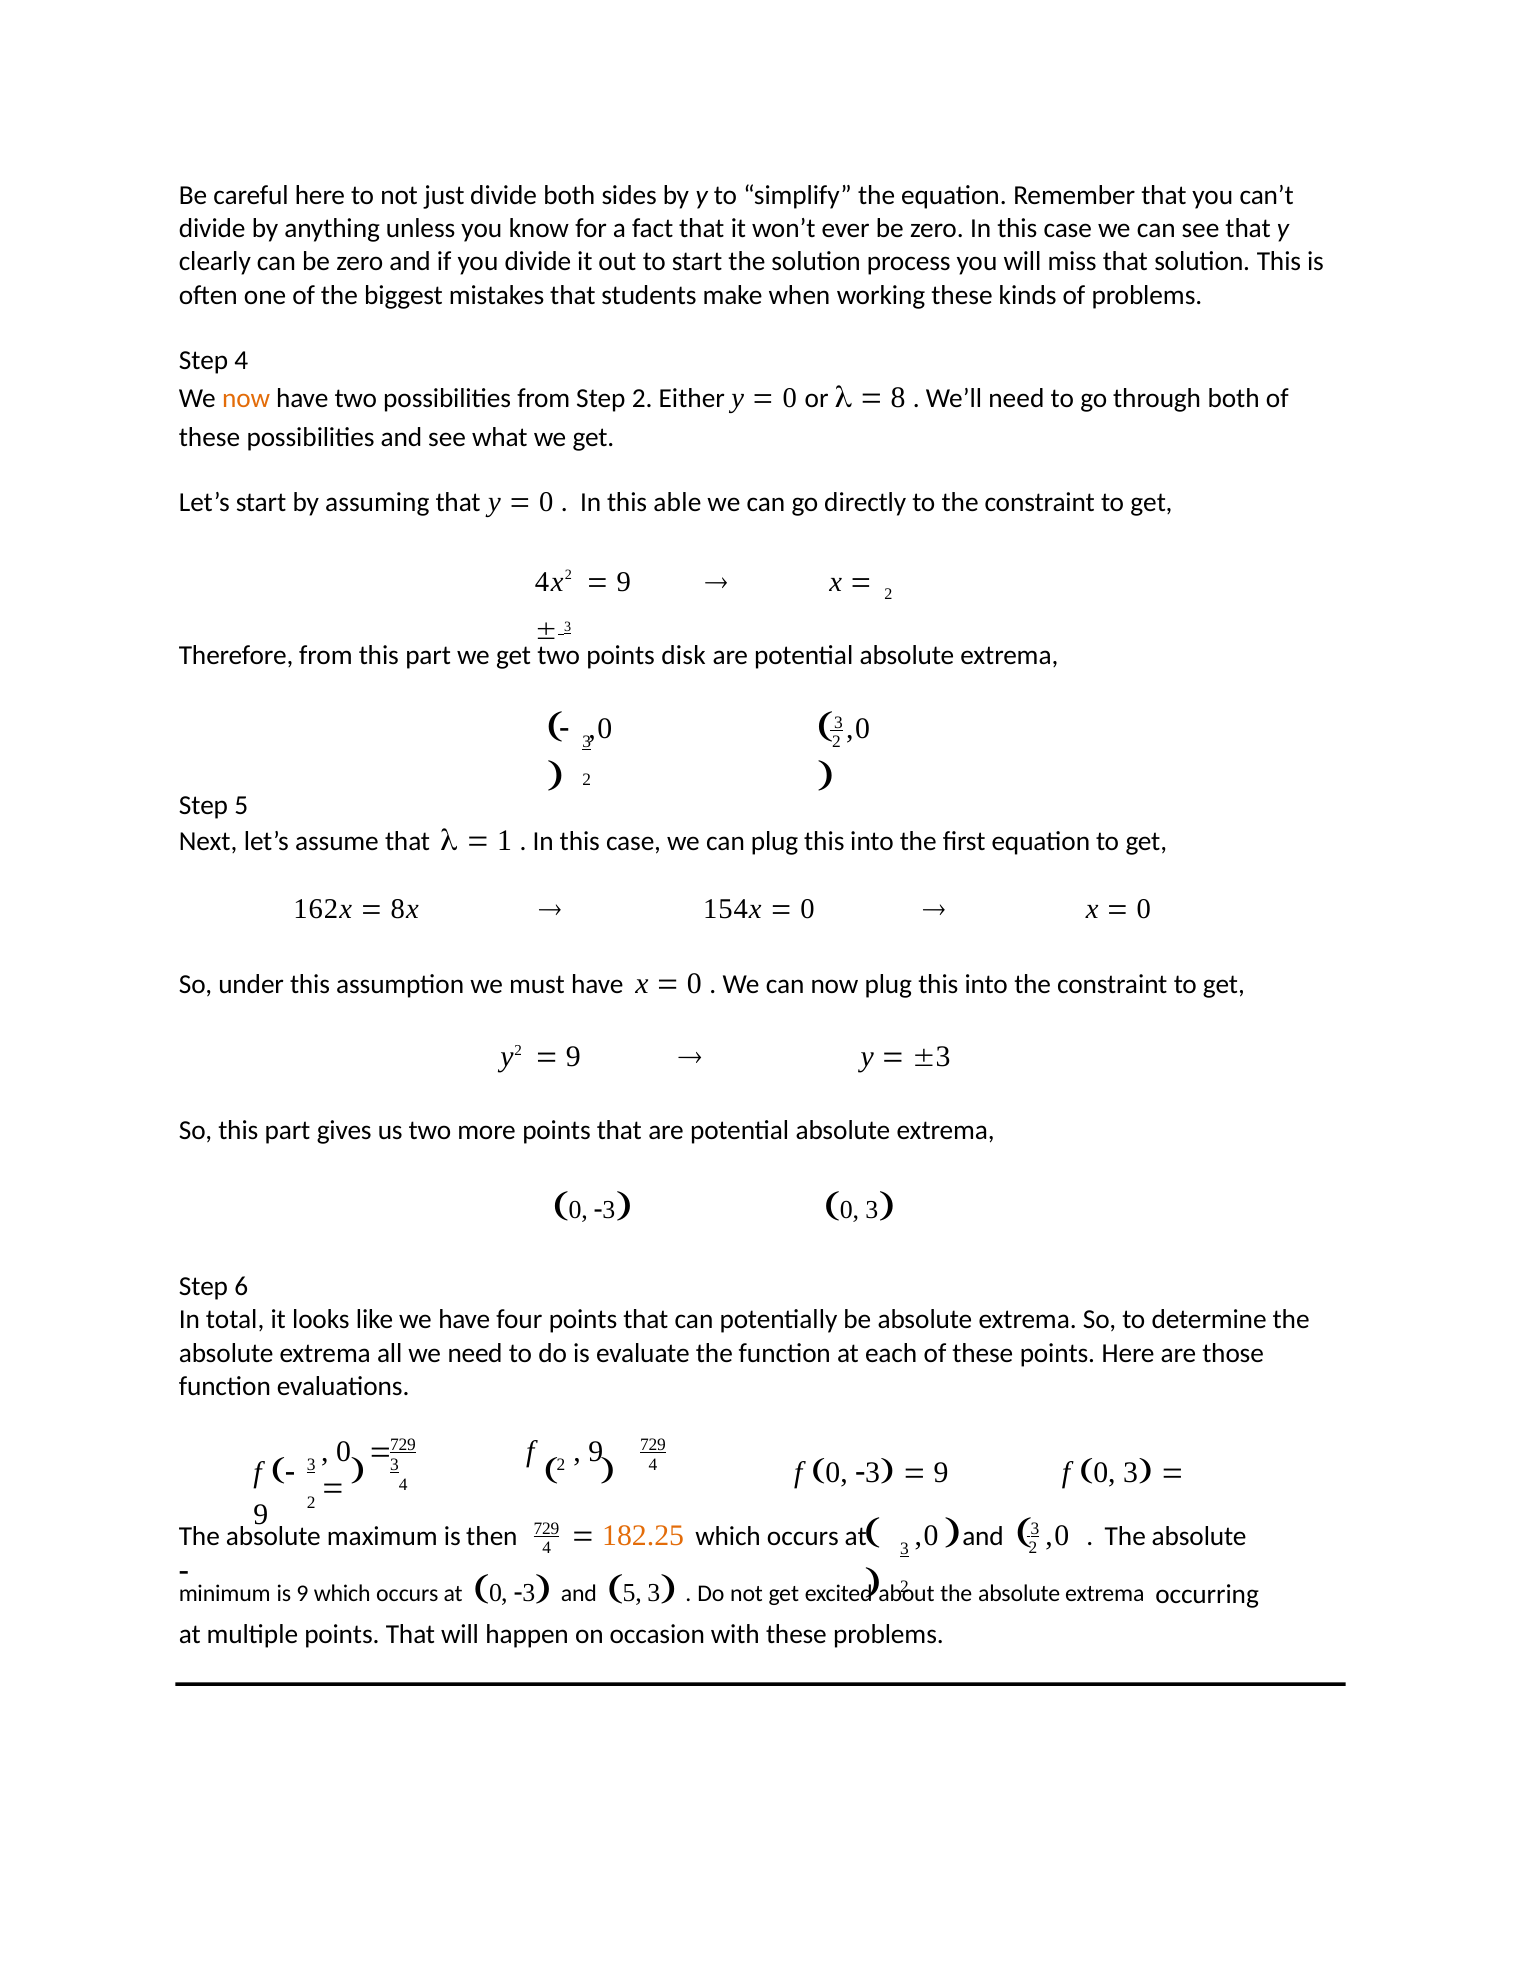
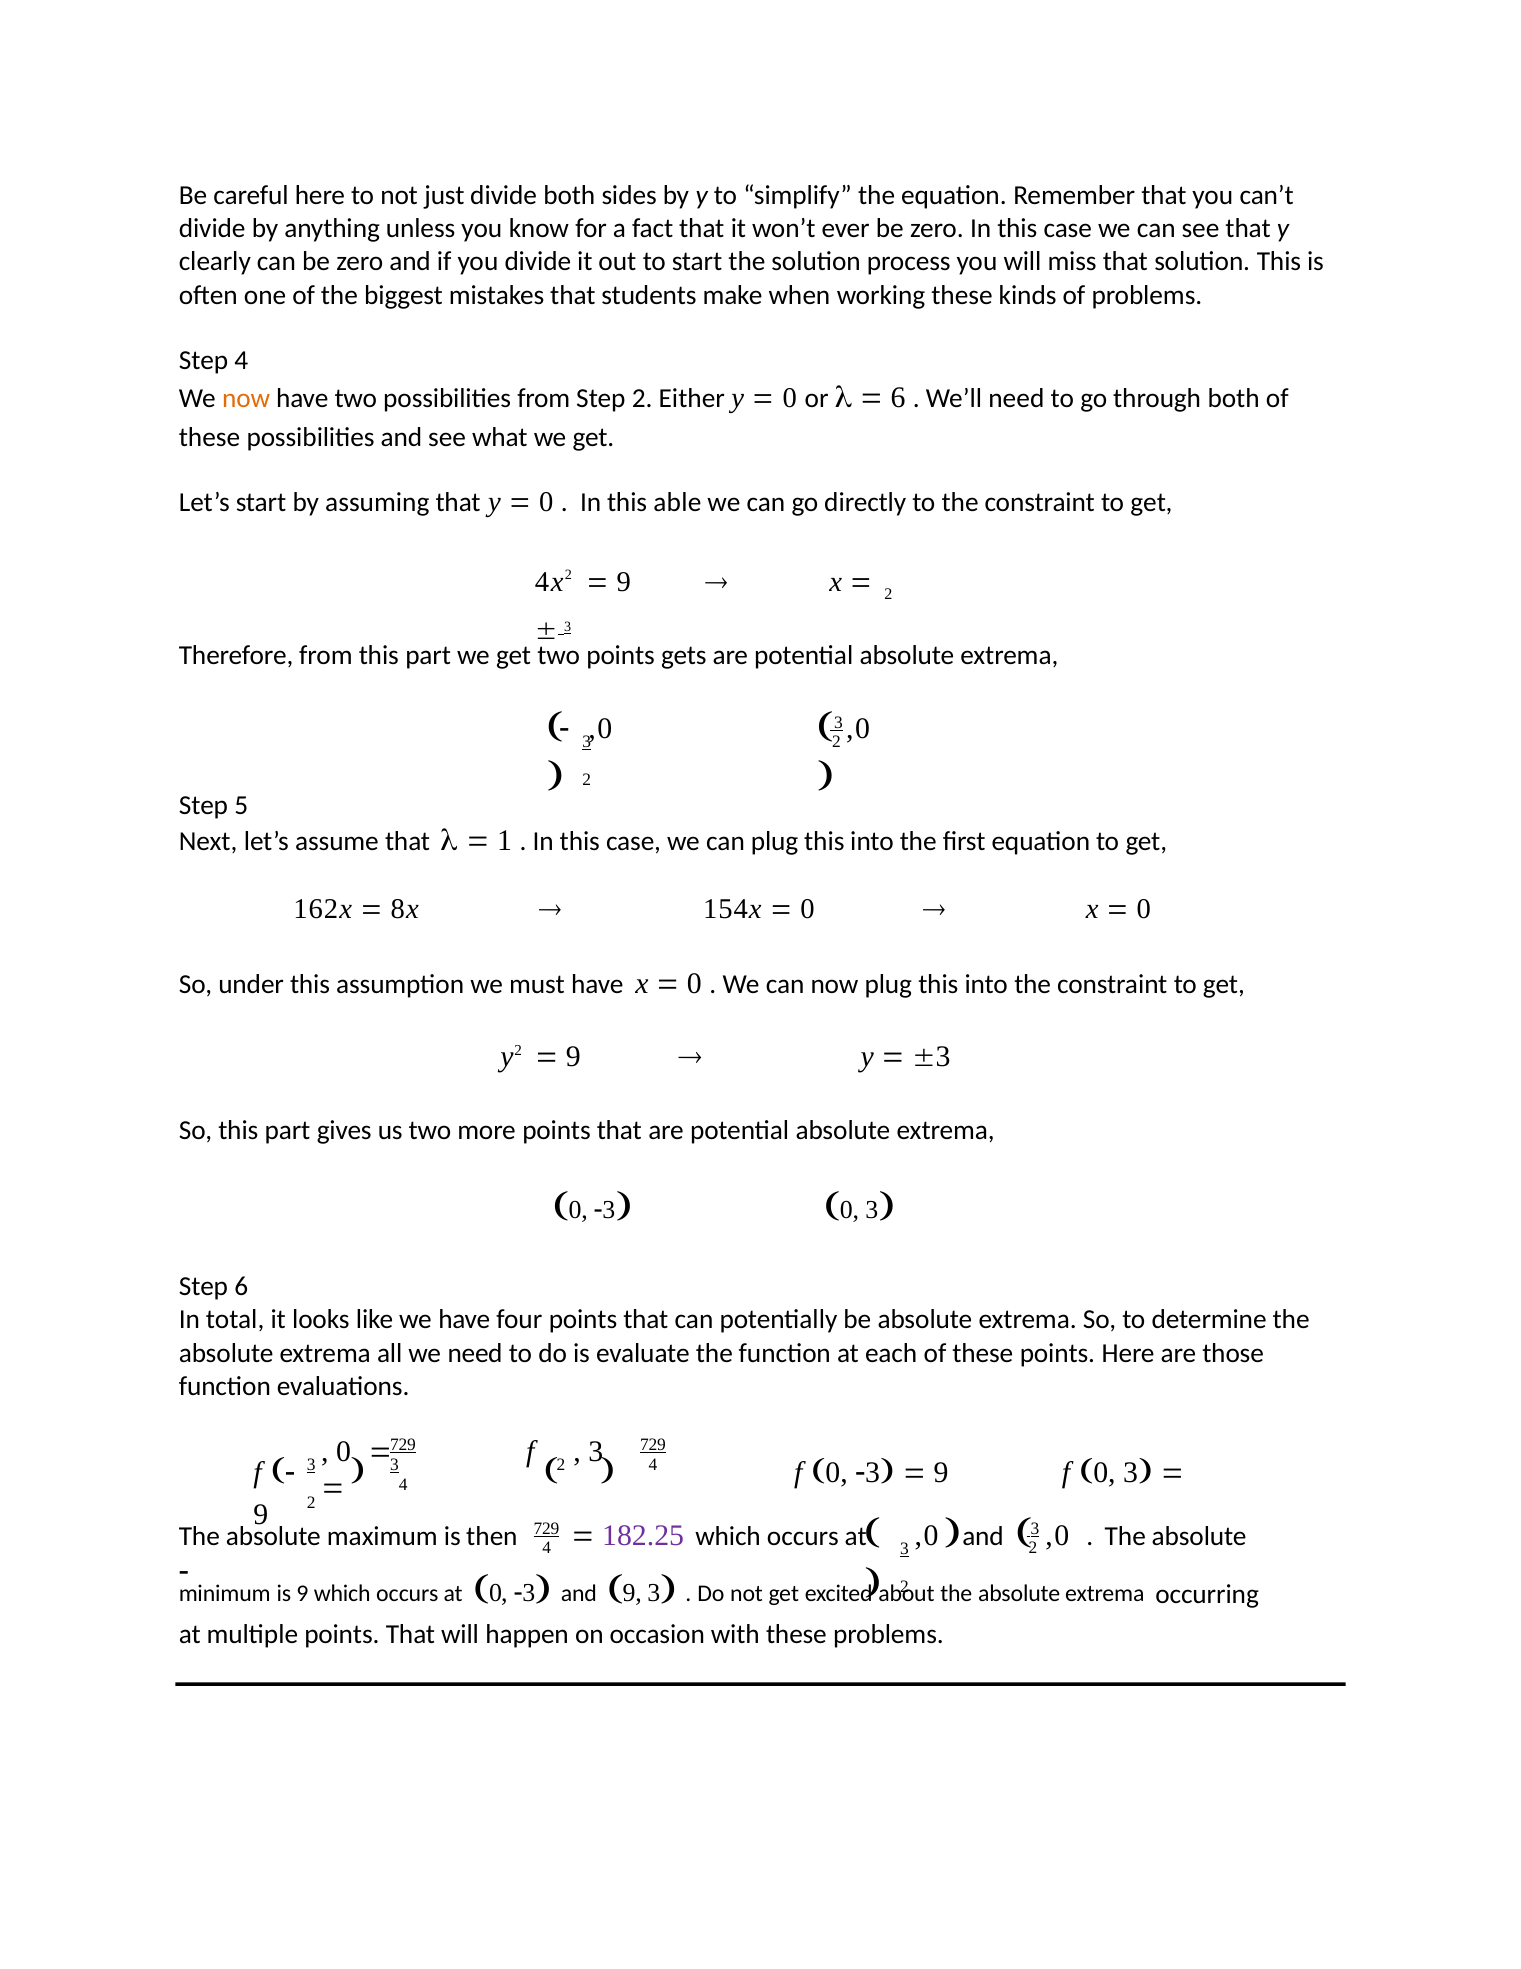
8: 8 -> 6 (898, 397)
disk: disk -> gets (684, 656)
9: 9 -> 3 (596, 1451)
182.25 colour: orange -> purple (643, 1535)
5: 5 -> 9 (632, 1592)
